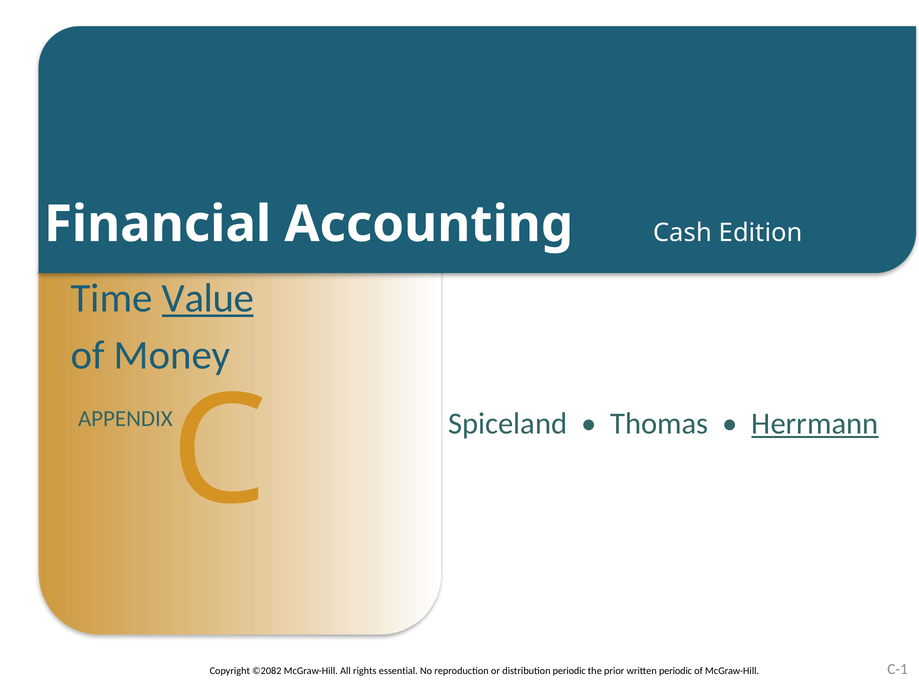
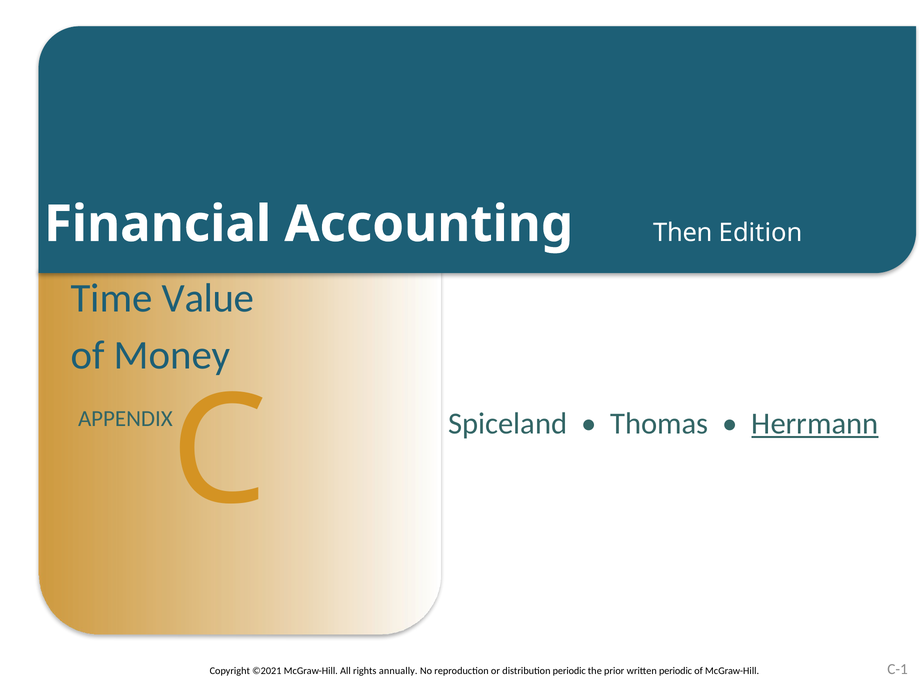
Cash: Cash -> Then (683, 233)
Value underline: present -> none (208, 298)
©2082: ©2082 -> ©2021 (267, 671)
essential: essential -> annually (398, 671)
